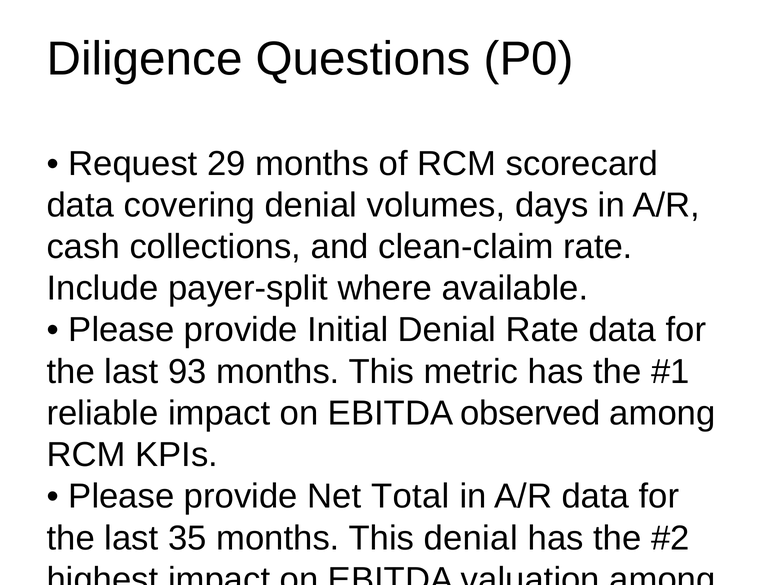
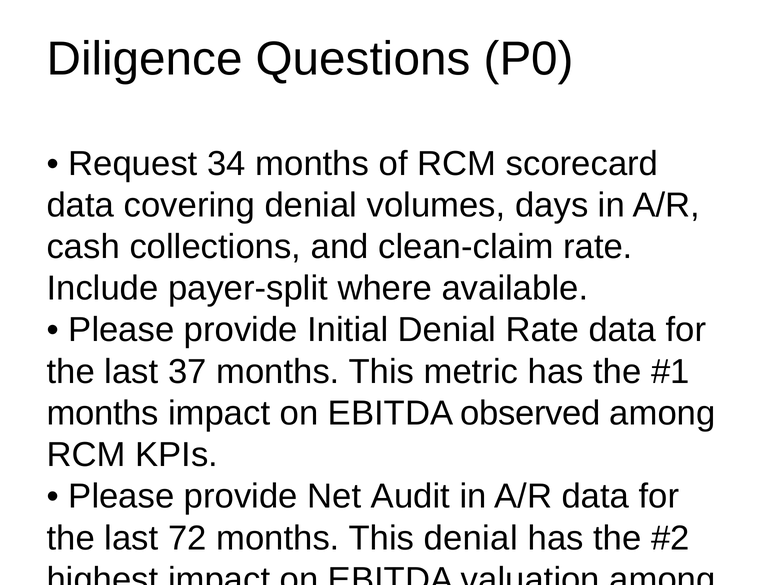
29: 29 -> 34 (226, 164)
93: 93 -> 37 (187, 372)
reliable: reliable -> months (103, 413)
Total: Total -> Audit (410, 496)
35: 35 -> 72 (187, 538)
